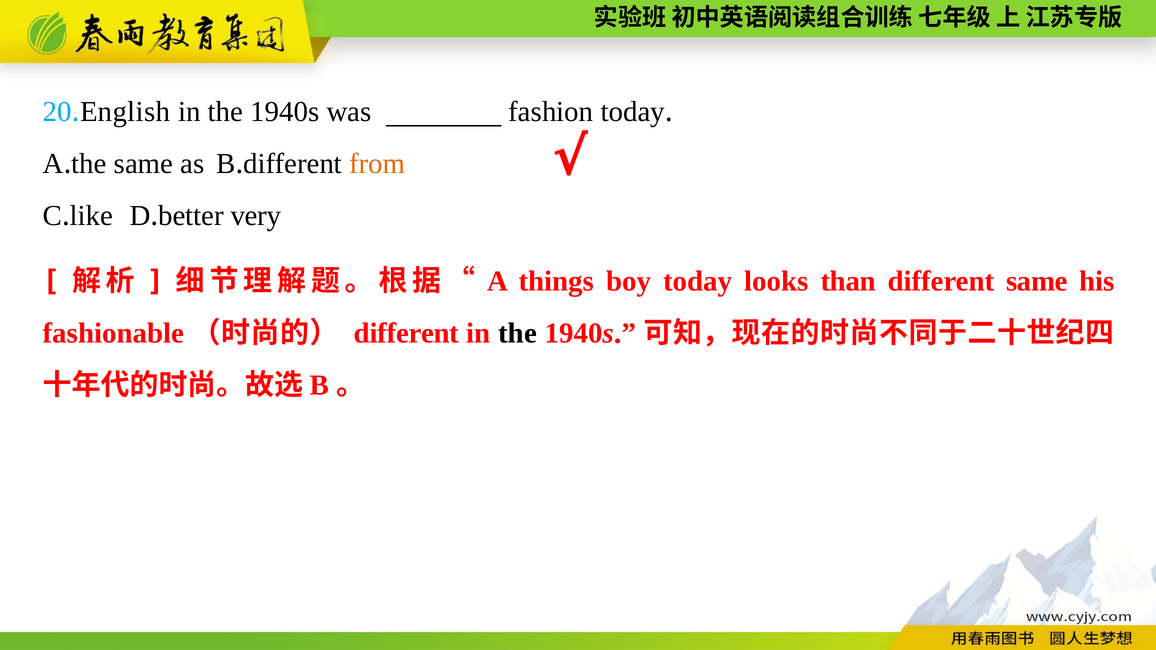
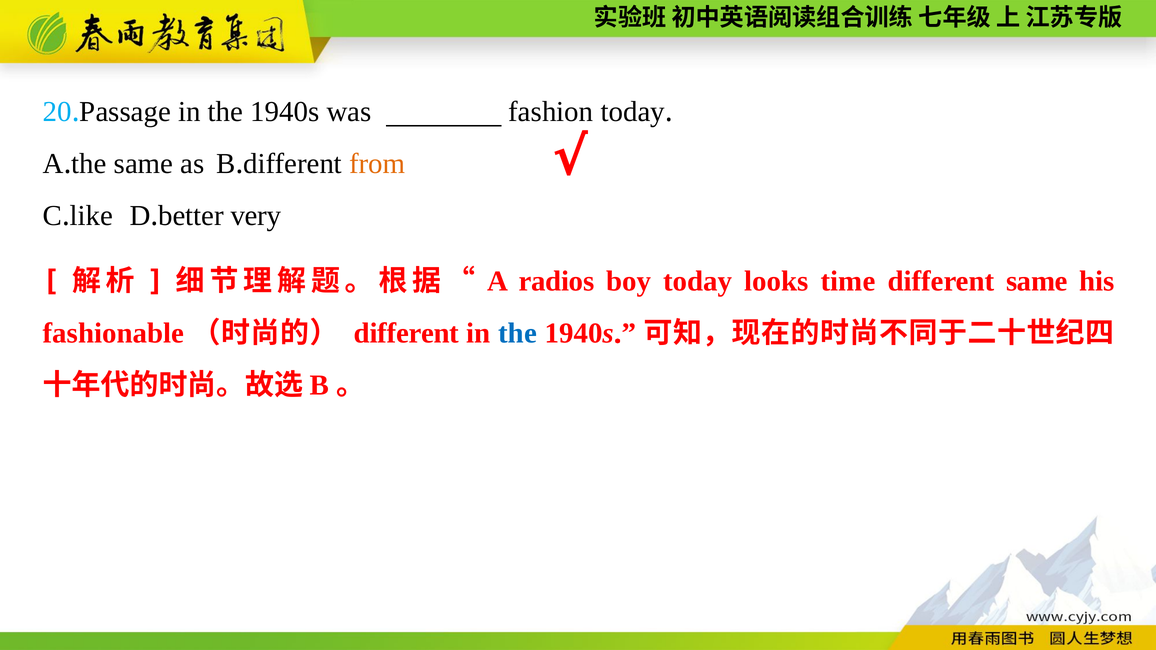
English: English -> Passage (125, 112)
things: things -> radios (556, 282)
than: than -> time (848, 282)
the colour: black -> blue (518, 334)
